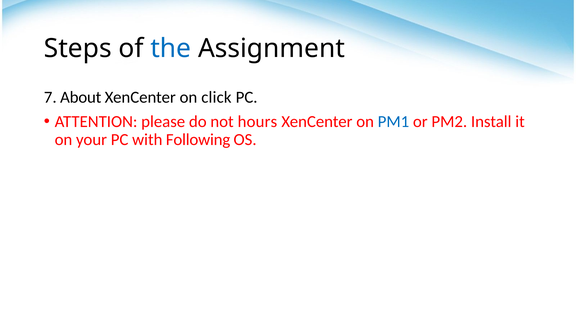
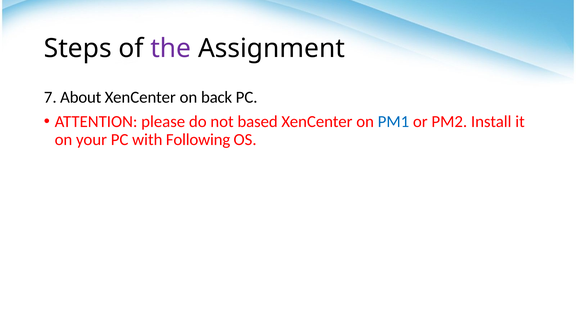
the colour: blue -> purple (171, 48)
click: click -> back (217, 97)
hours: hours -> based (258, 122)
